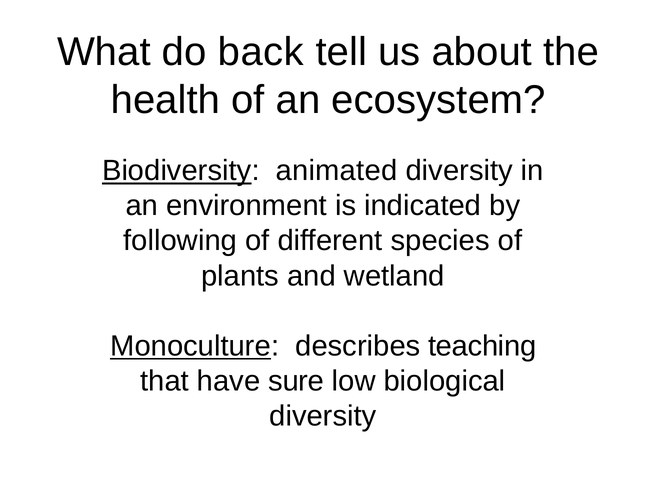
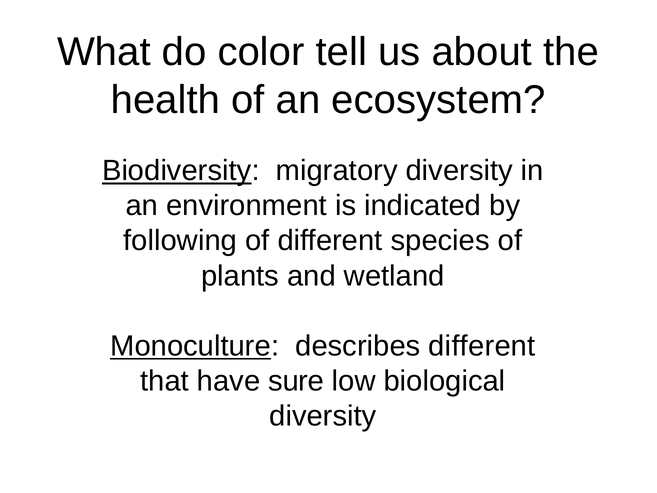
back: back -> color (261, 52)
animated: animated -> migratory (337, 171)
describes teaching: teaching -> different (482, 346)
